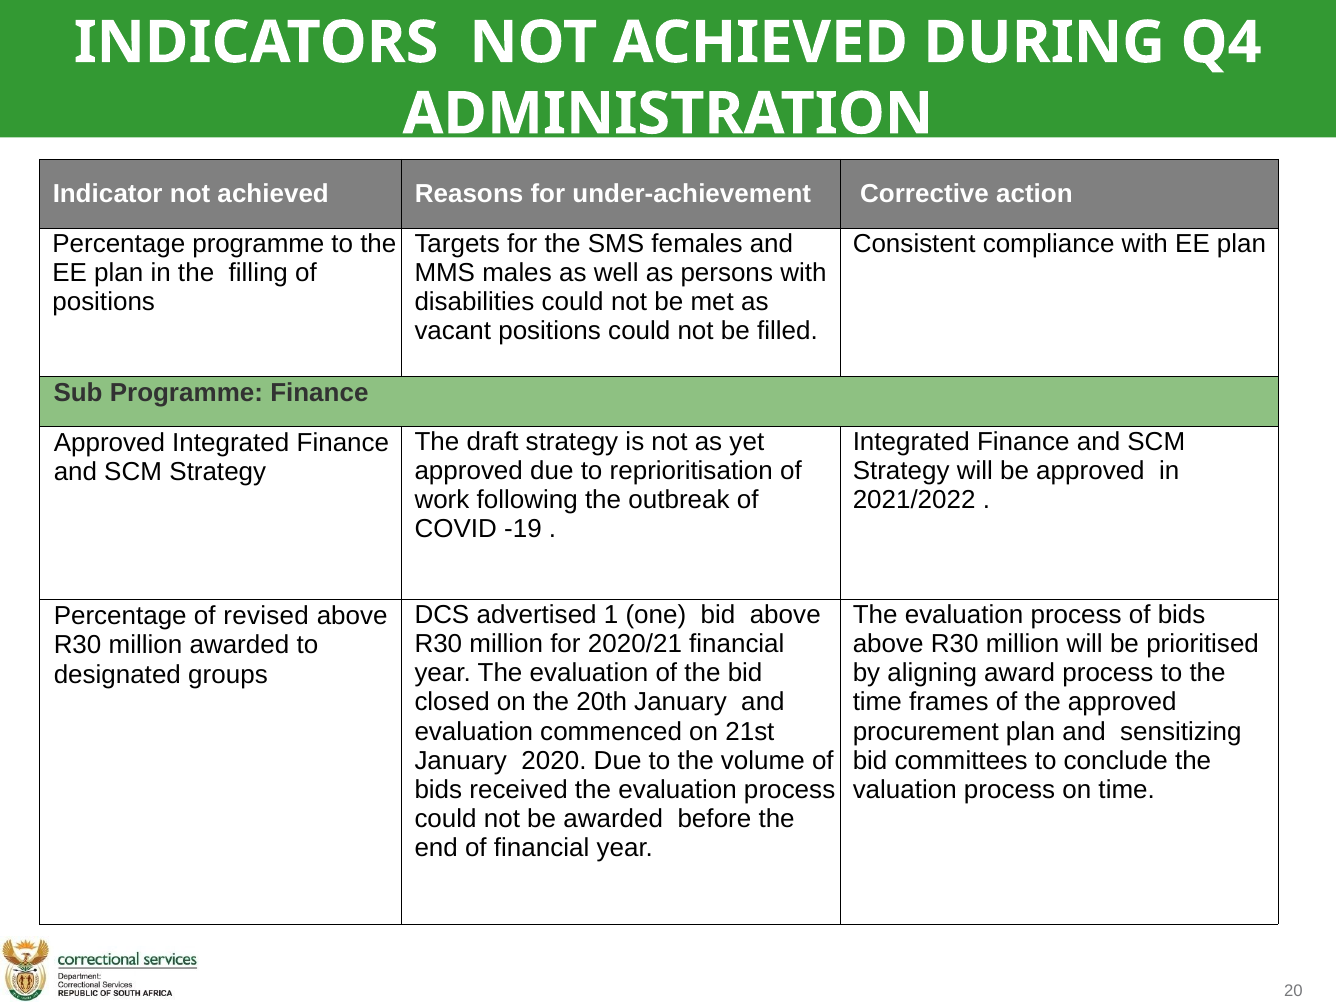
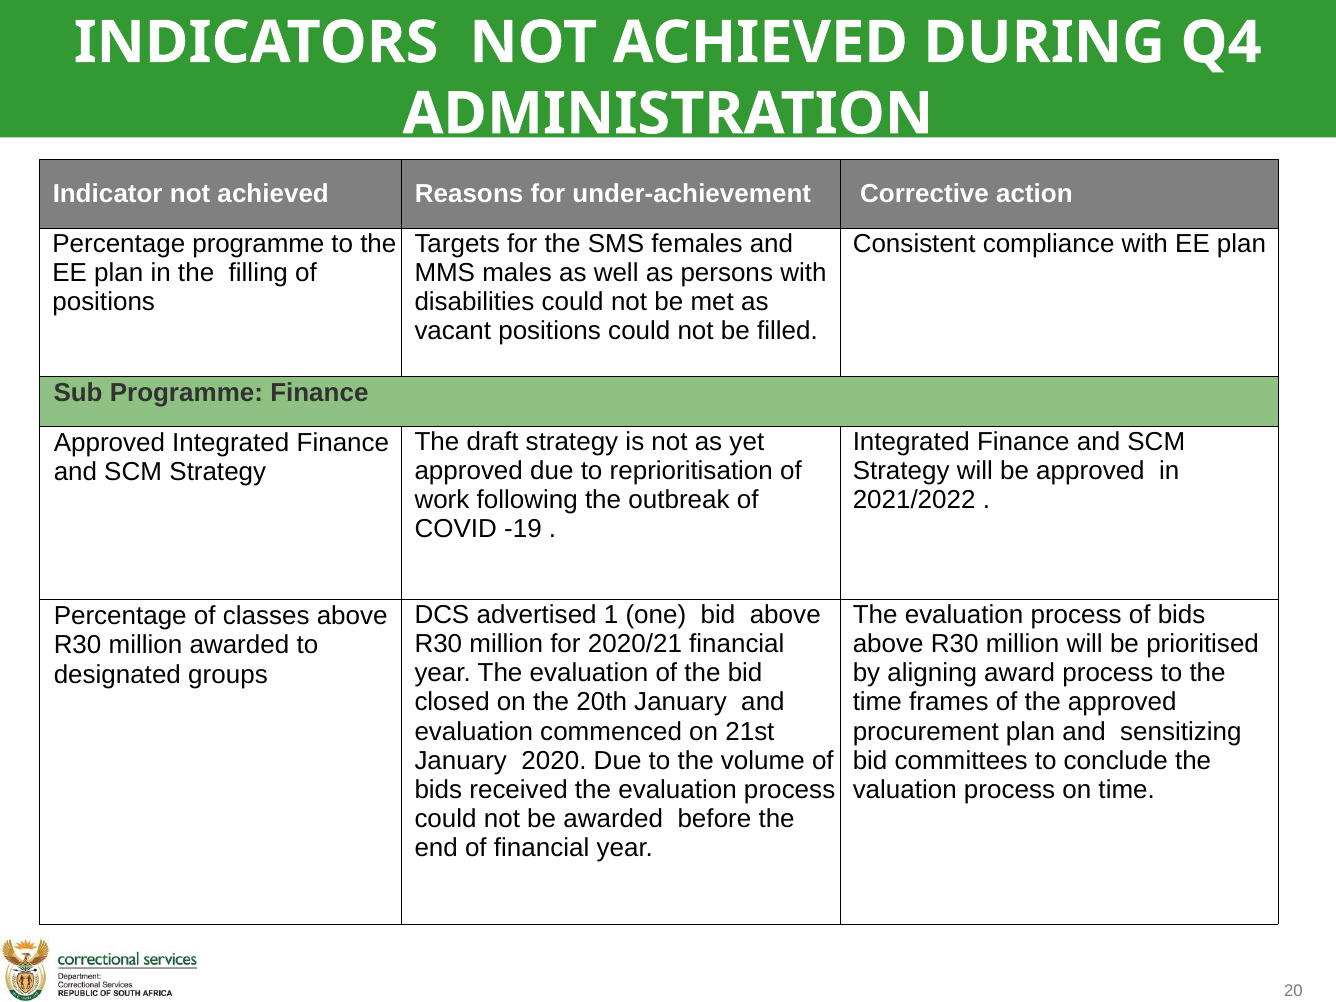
revised: revised -> classes (266, 616)
